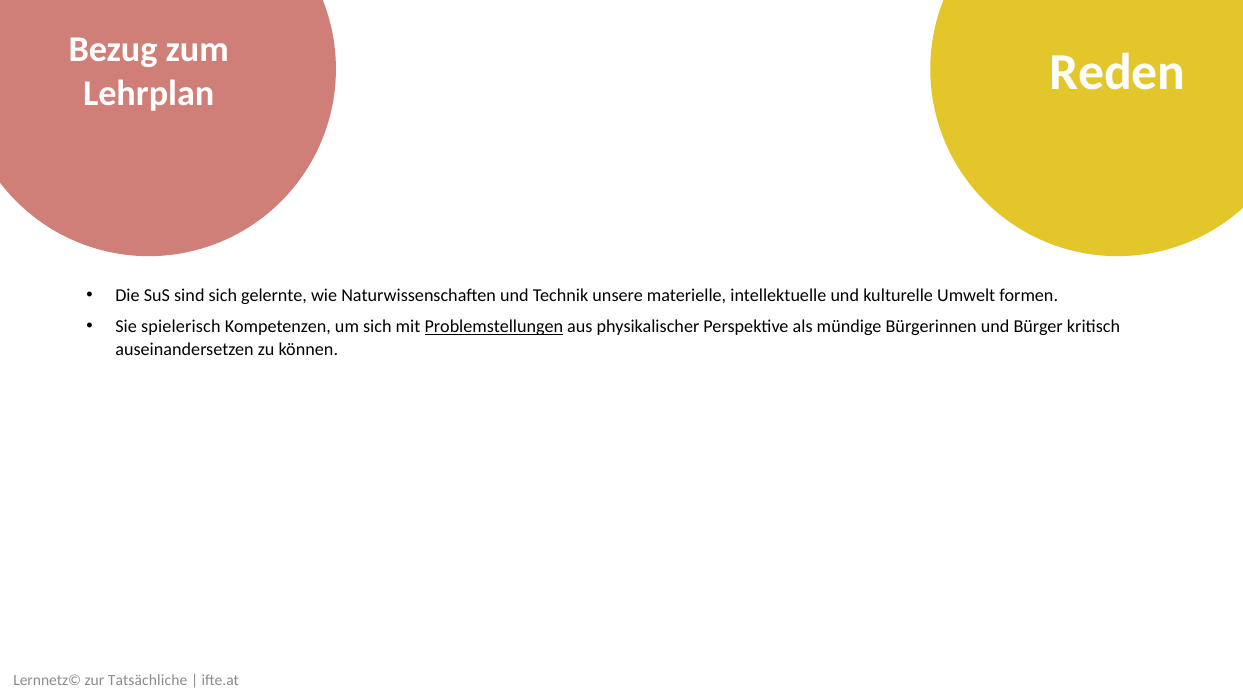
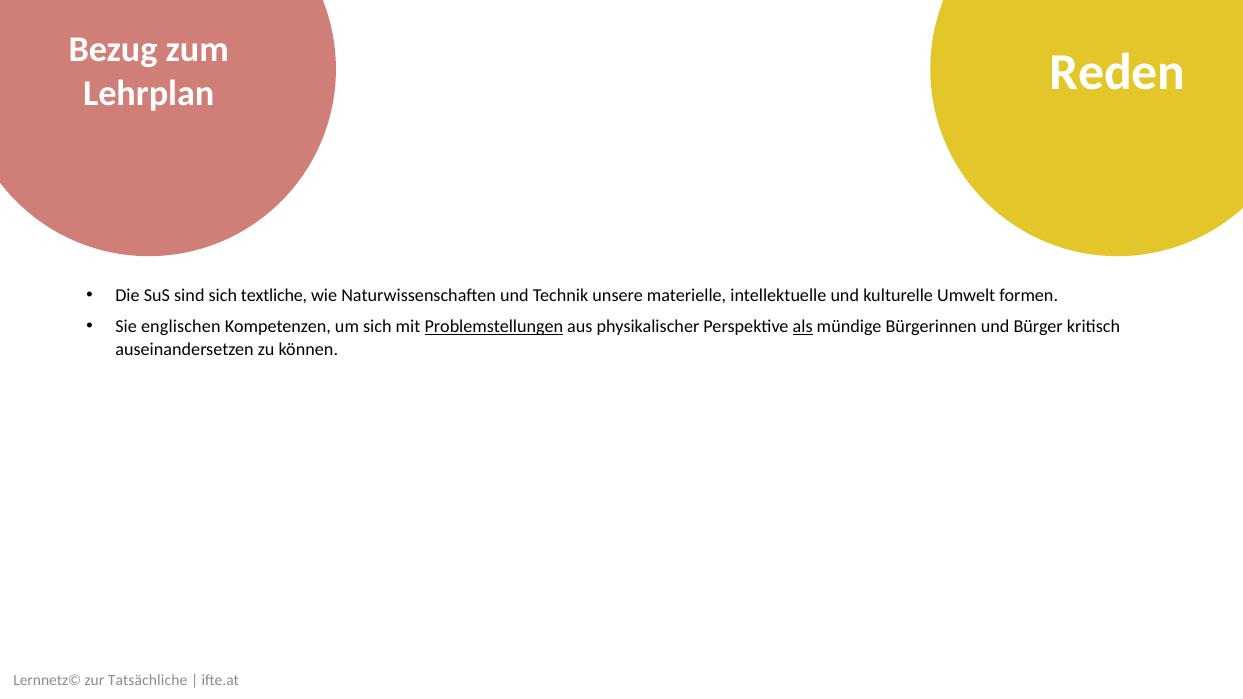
gelernte: gelernte -> textliche (274, 296)
spielerisch: spielerisch -> englischen (181, 327)
als underline: none -> present (803, 327)
